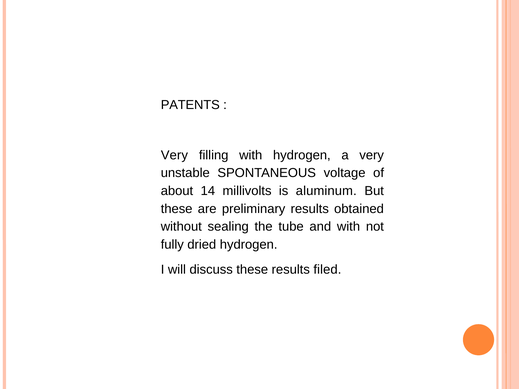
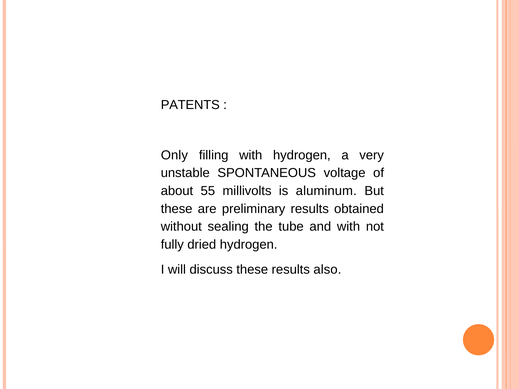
Very: Very -> Only (174, 155)
14: 14 -> 55 (208, 191)
filed: filed -> also (327, 270)
